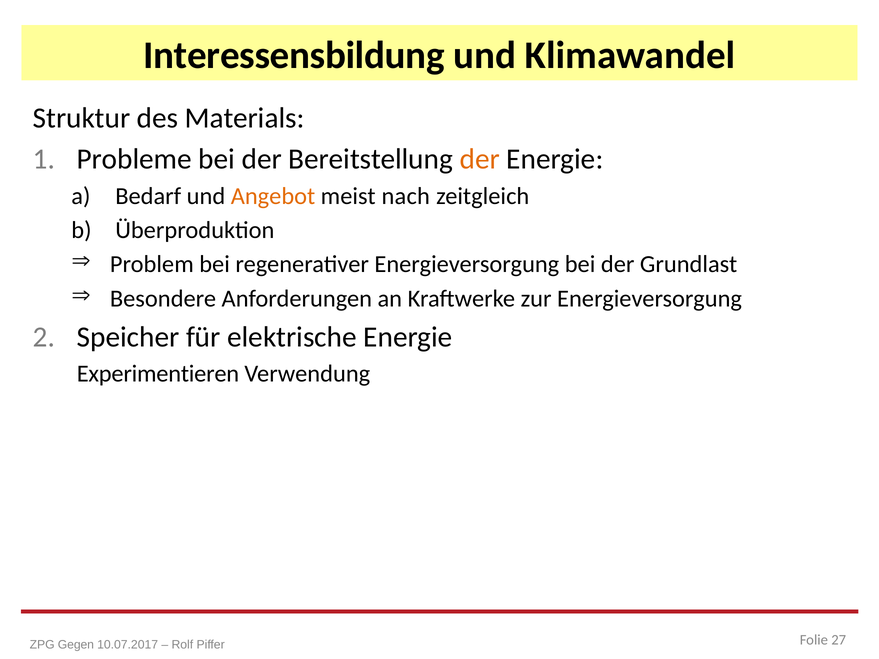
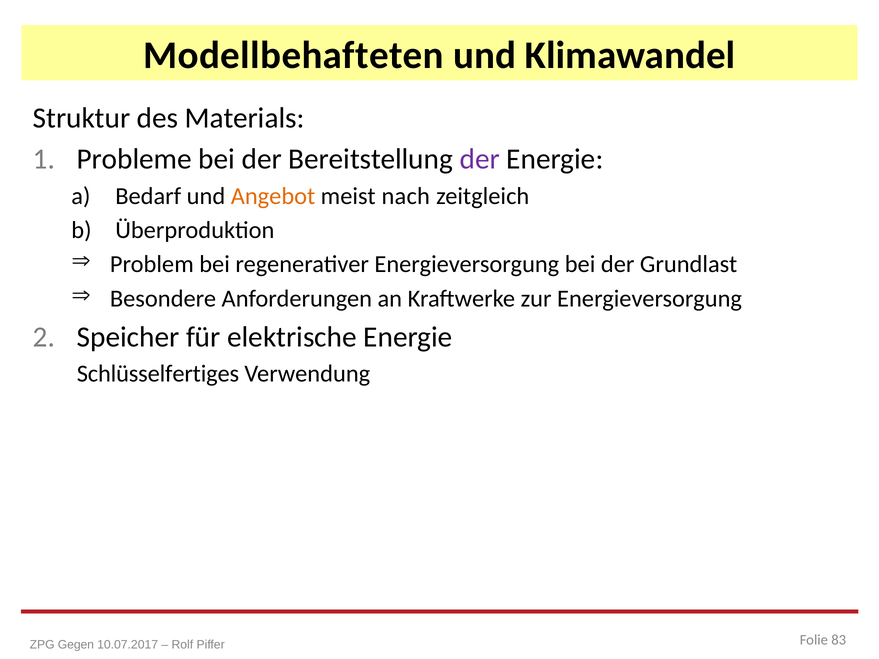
Interessensbildung: Interessensbildung -> Modellbehafteten (294, 56)
der colour: orange -> purple (480, 159)
Experimentieren: Experimentieren -> Schlüsselfertiges (158, 374)
27: 27 -> 83 (839, 640)
